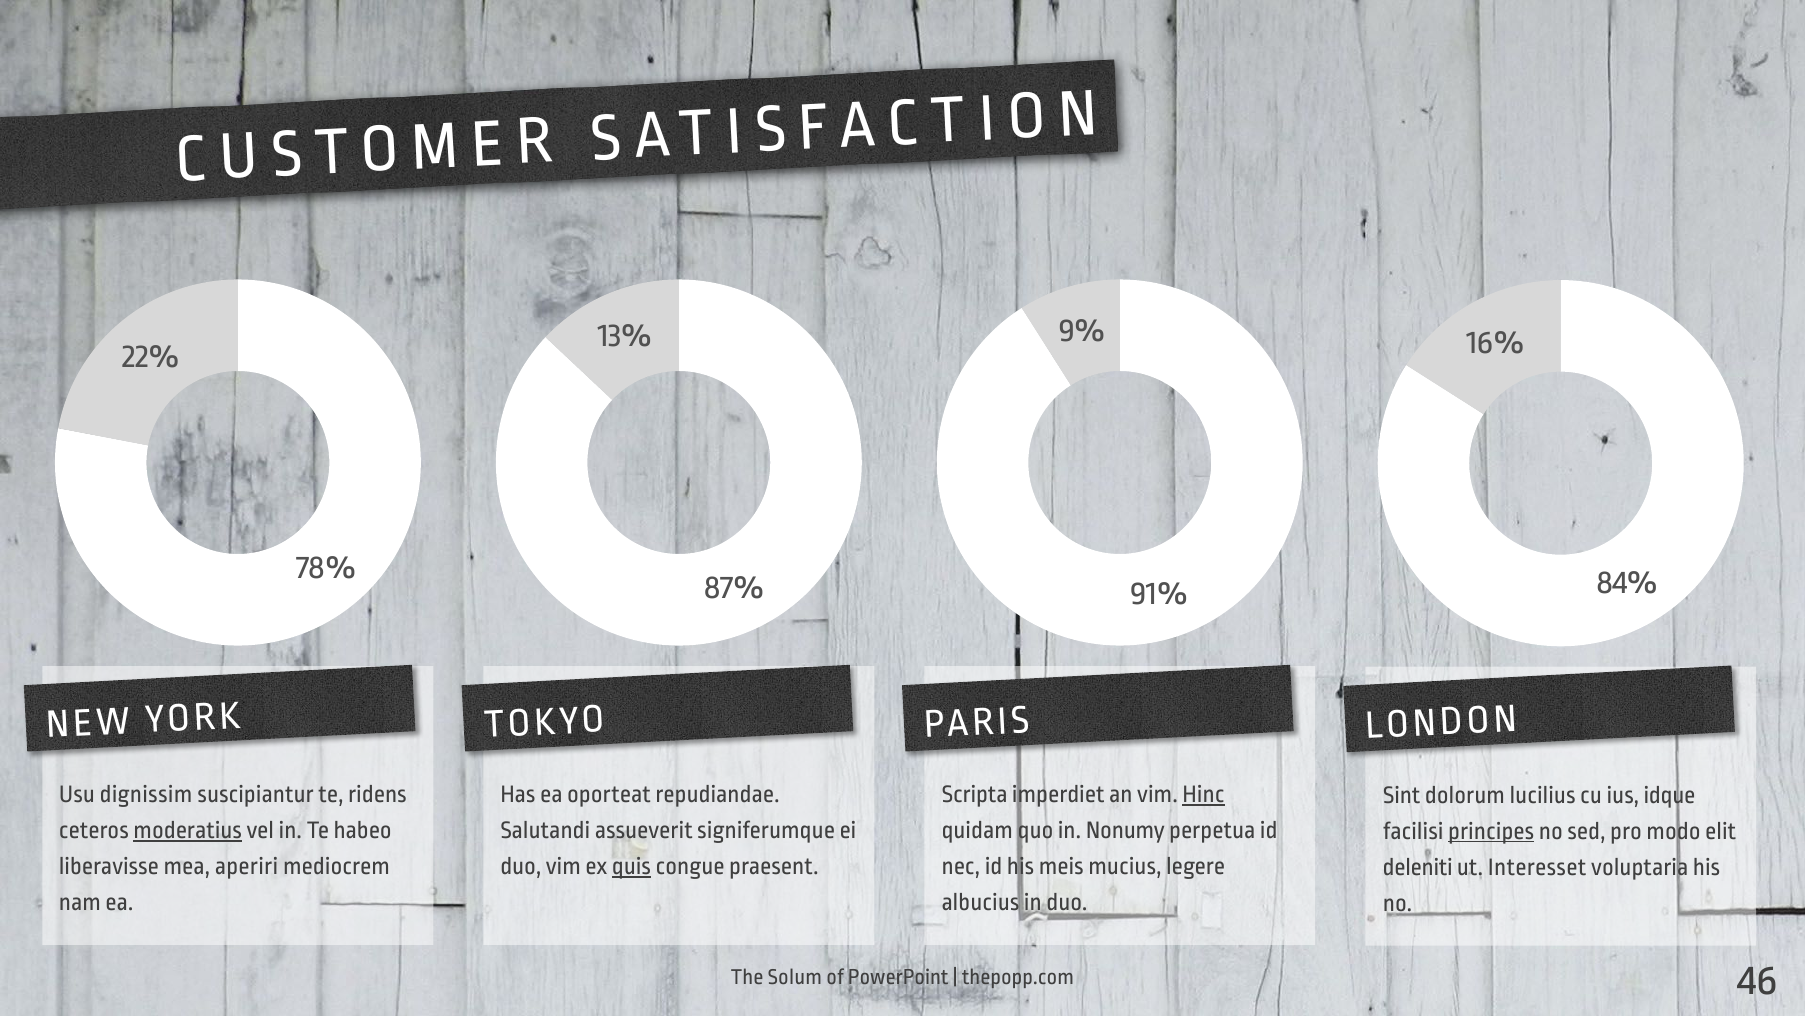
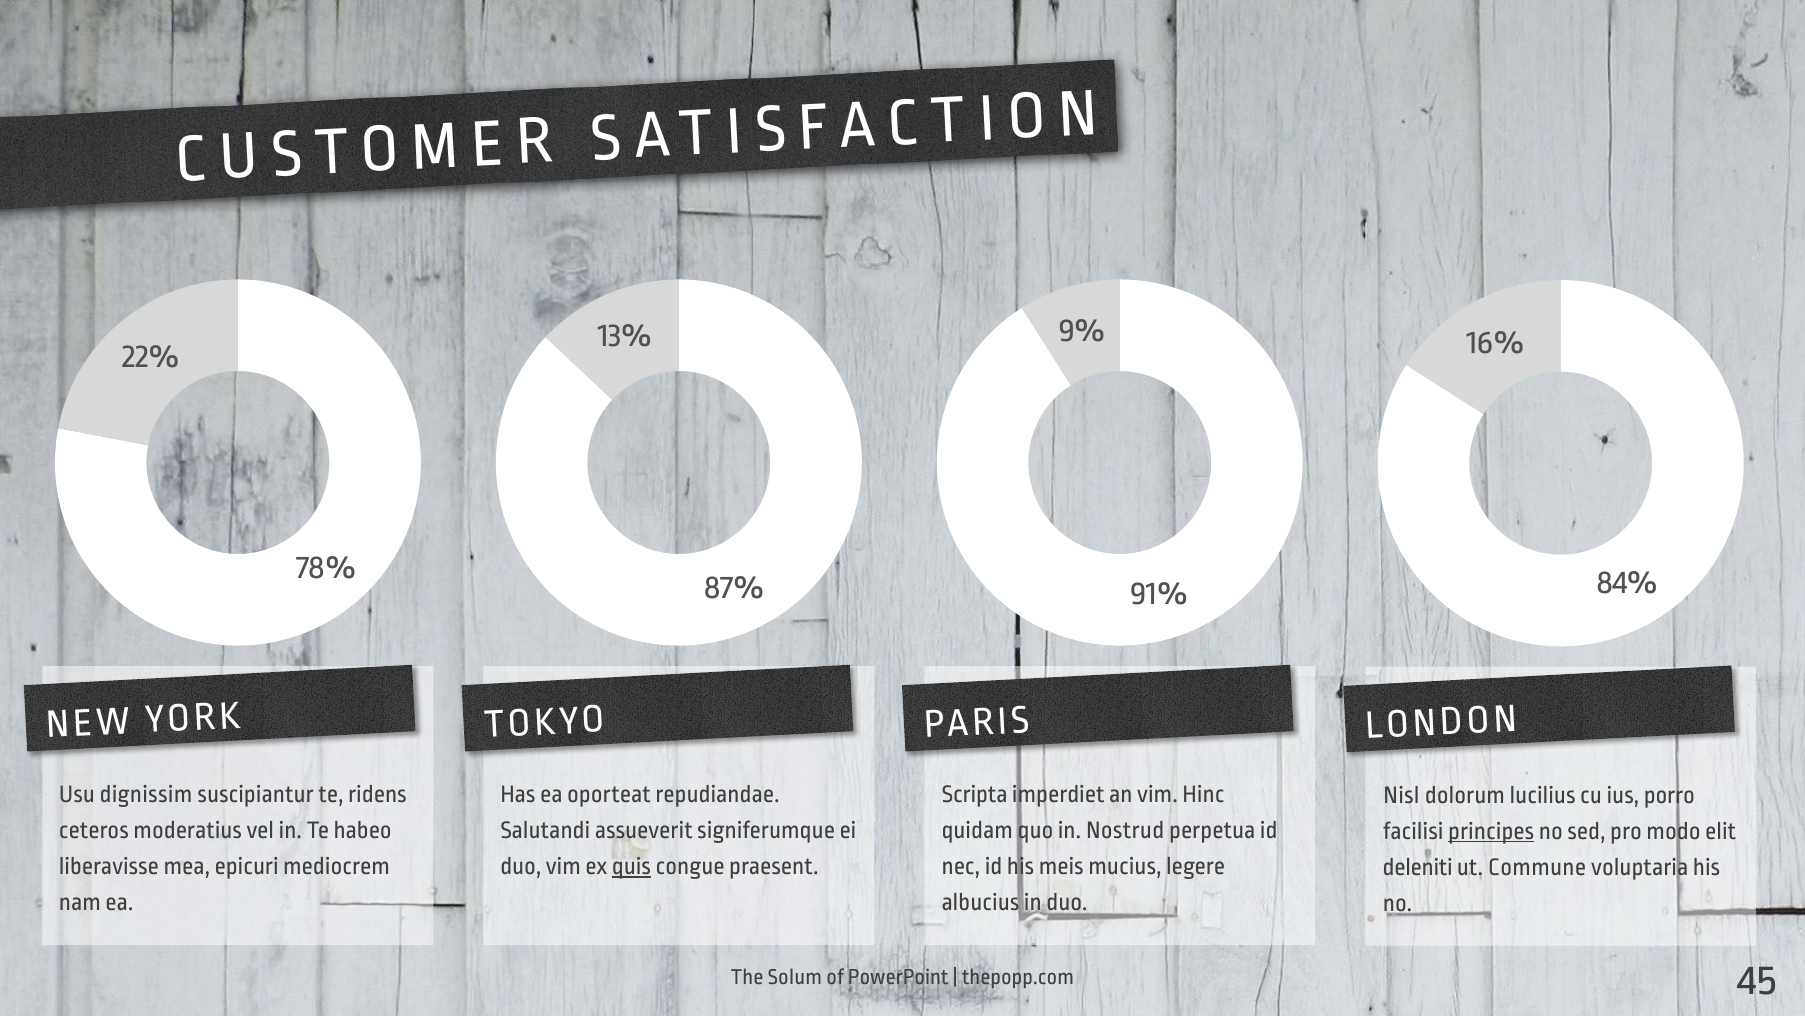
Hinc underline: present -> none (1204, 794)
Sint: Sint -> Nisl (1402, 794)
idque: idque -> porro (1669, 794)
moderatius underline: present -> none (188, 830)
Nonumy: Nonumy -> Nostrud (1125, 830)
aperiri: aperiri -> epicuri (247, 866)
Interesset: Interesset -> Commune (1537, 867)
46: 46 -> 45 (1757, 979)
